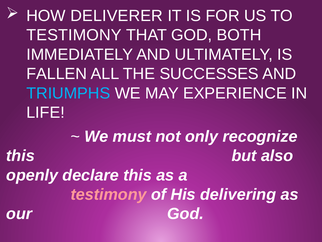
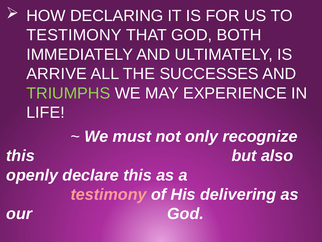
DELIVERER: DELIVERER -> DECLARING (117, 16)
FALLEN: FALLEN -> ARRIVE (57, 74)
TRIUMPHS colour: light blue -> light green (68, 93)
